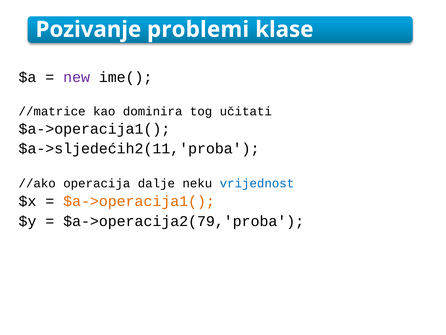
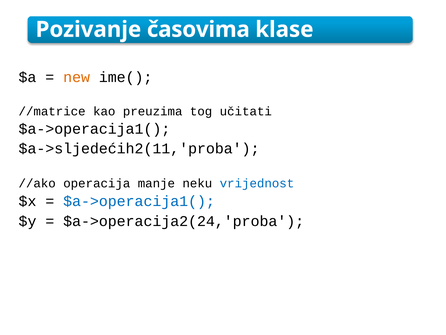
problemi: problemi -> časovima (198, 29)
new colour: purple -> orange (77, 77)
dominira: dominira -> preuzima (153, 111)
dalje: dalje -> manje (156, 183)
$a->operacija1( colour: orange -> blue (139, 201)
$a->operacija2(79,'proba: $a->operacija2(79,'proba -> $a->operacija2(24,'proba (184, 221)
